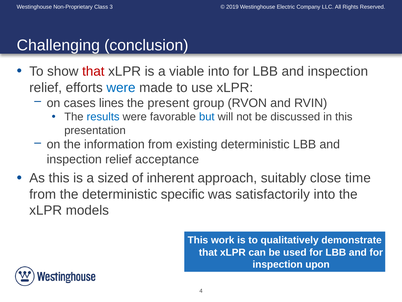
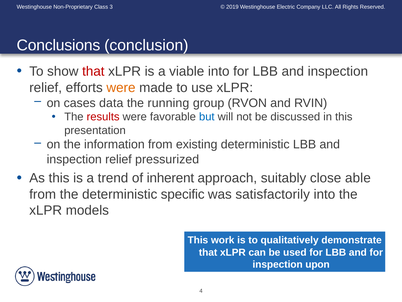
Challenging: Challenging -> Conclusions (58, 45)
were colour: blue -> orange (121, 87)
lines: lines -> data (111, 103)
present: present -> running (168, 103)
results colour: blue -> red (103, 117)
acceptance: acceptance -> pressurized (167, 159)
sized: sized -> trend (113, 178)
time: time -> able (358, 178)
